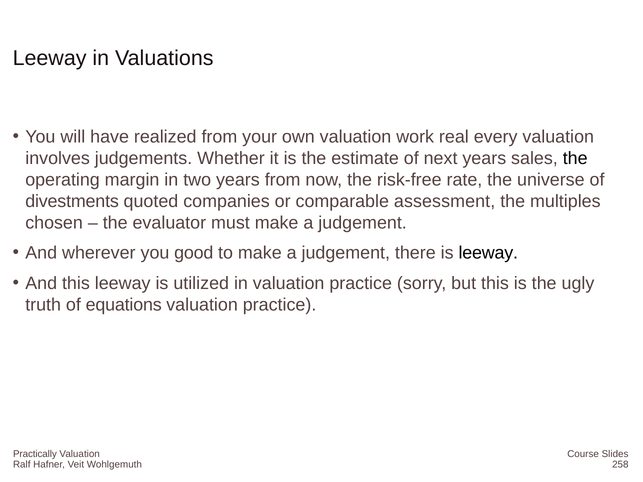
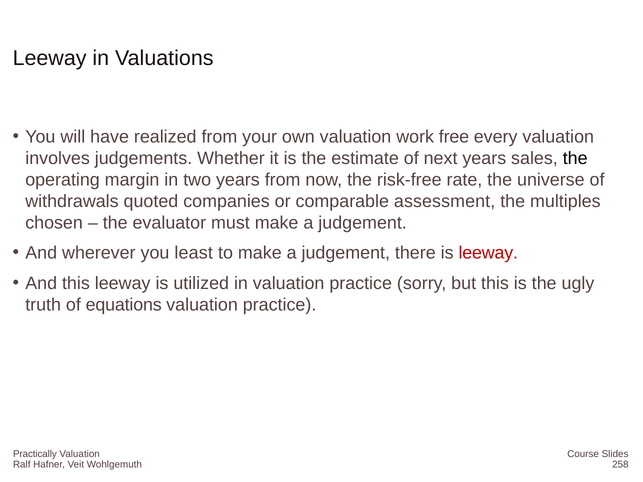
real: real -> free (454, 137)
divestments: divestments -> withdrawals (72, 201)
good: good -> least (194, 253)
leeway colour: black -> red (488, 253)
